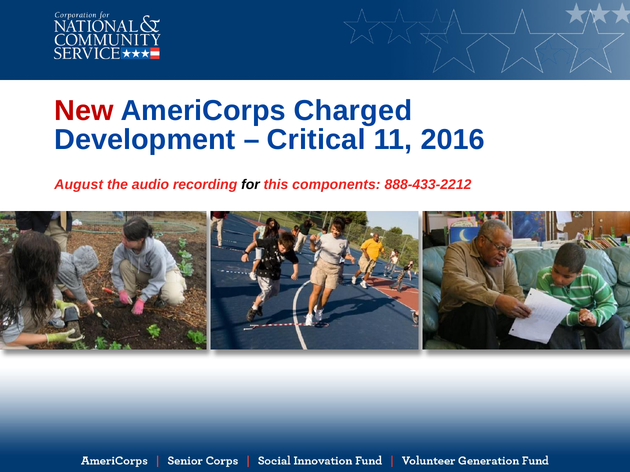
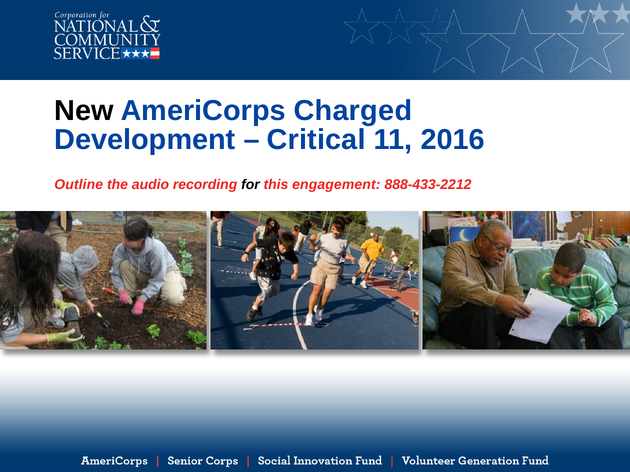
New colour: red -> black (84, 111)
August: August -> Outline (79, 185)
components: components -> engagement (336, 185)
